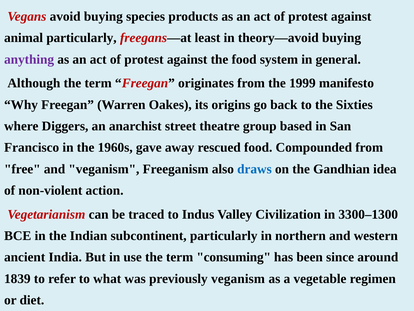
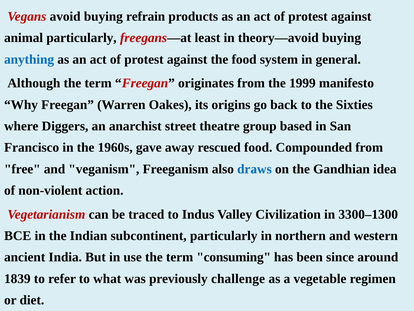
species: species -> refrain (146, 16)
anything colour: purple -> blue (29, 59)
previously veganism: veganism -> challenge (238, 278)
